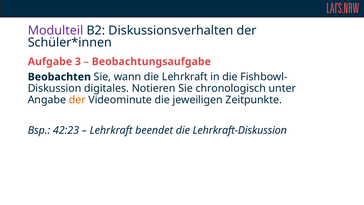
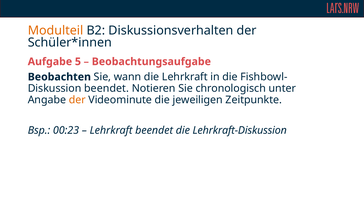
Modulteil colour: purple -> orange (56, 30)
3: 3 -> 5 (78, 62)
digitales: digitales -> beendet (107, 88)
42:23: 42:23 -> 00:23 (66, 130)
